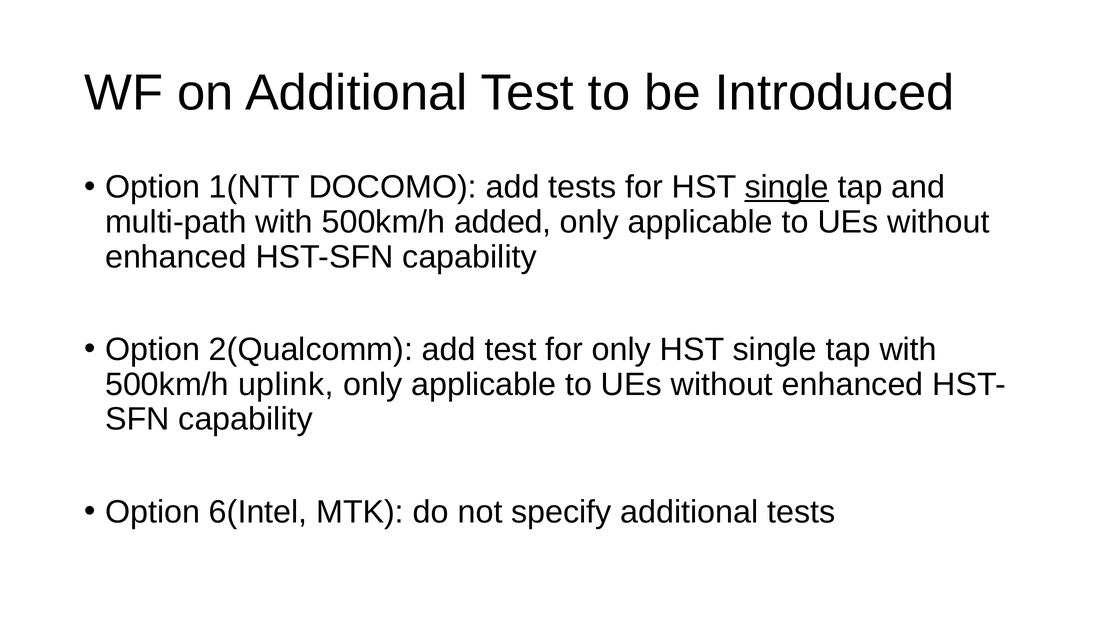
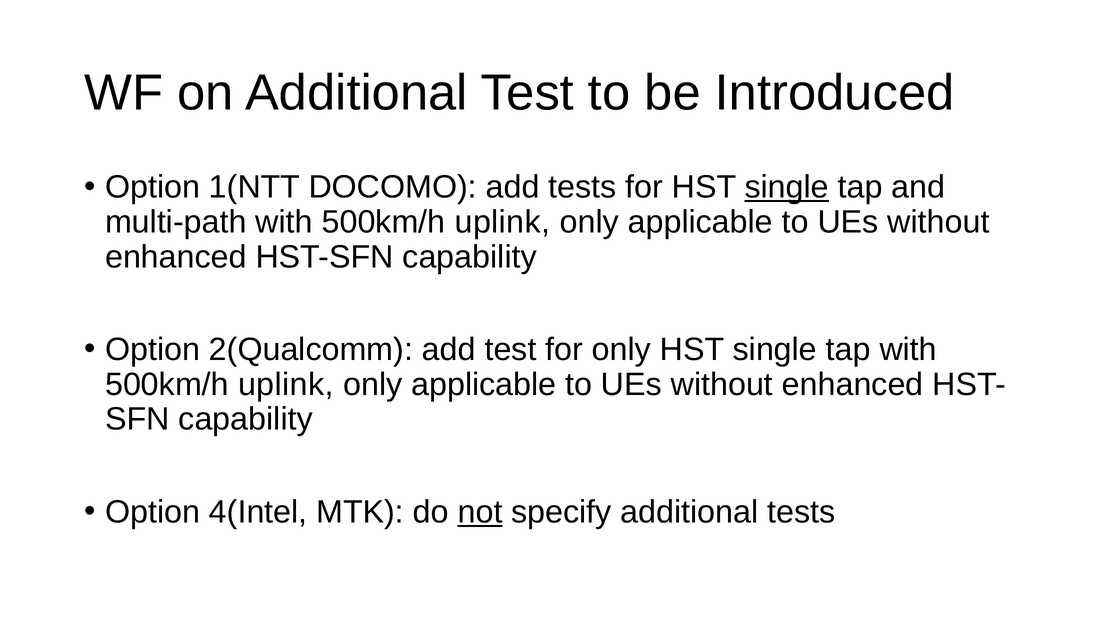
multi-path with 500km/h added: added -> uplink (502, 222)
6(Intel: 6(Intel -> 4(Intel (258, 512)
not underline: none -> present (480, 512)
